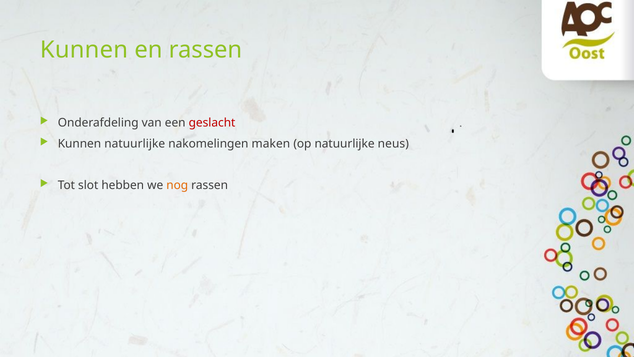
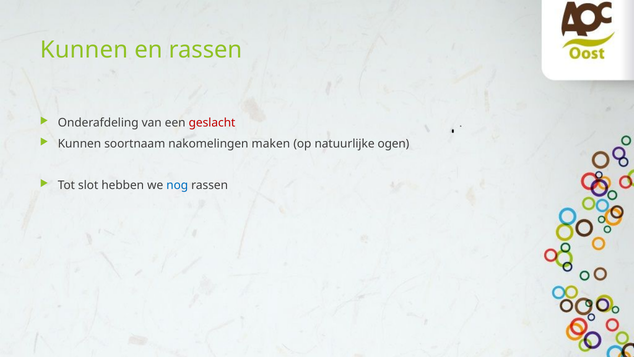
Kunnen natuurlijke: natuurlijke -> soortnaam (135, 144)
neus: neus -> ogen (393, 144)
nog colour: orange -> blue (177, 185)
